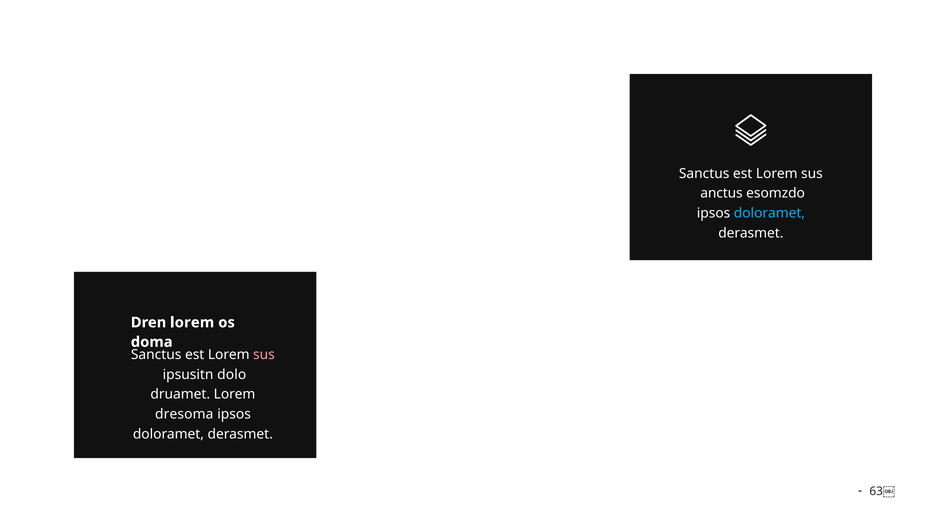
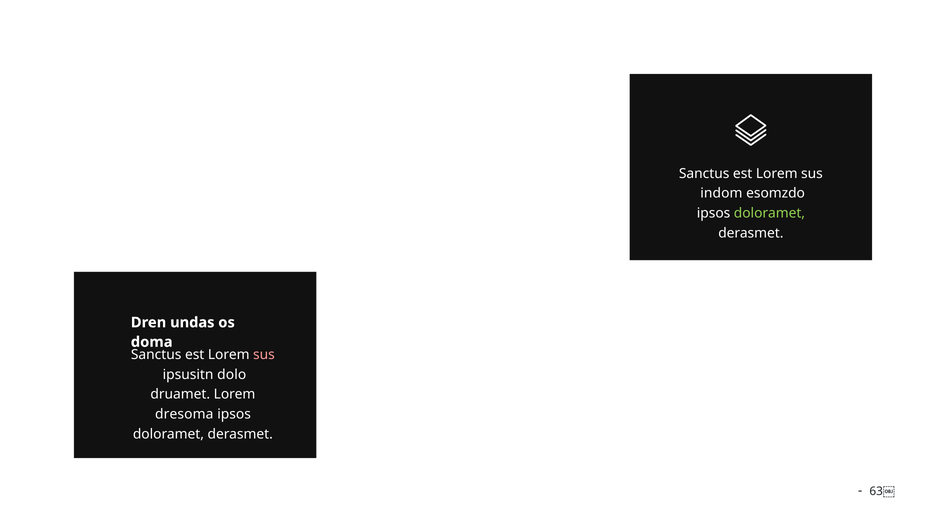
anctus: anctus -> indom (721, 193)
doloramet colour: light blue -> light green (769, 213)
Dren lorem: lorem -> undas (192, 323)
